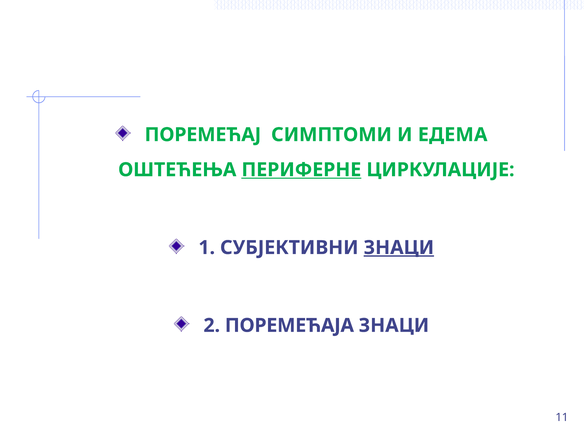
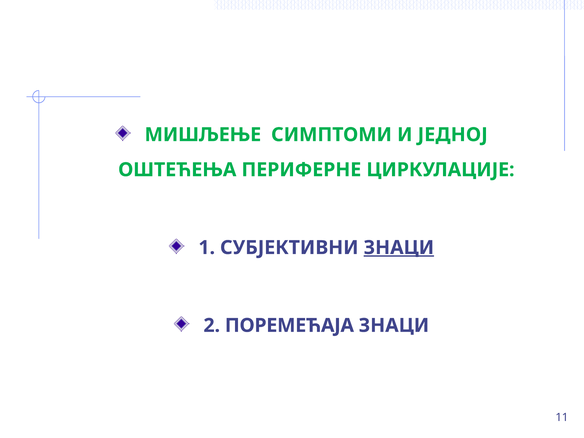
ПОРЕМЕЋАЈ: ПОРЕМЕЋАЈ -> МИШЉЕЊЕ (203, 135)
ЕДЕМА: ЕДЕМА -> ЈЕДНОЈ (453, 135)
ПЕРИФЕРНЕ underline: present -> none (301, 170)
